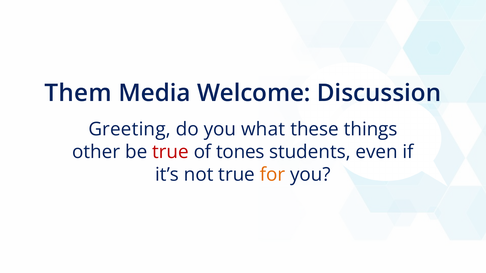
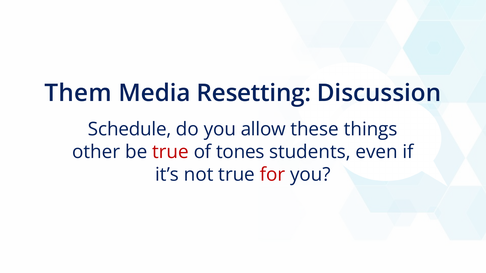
Welcome: Welcome -> Resetting (254, 93)
Greeting: Greeting -> Schedule (130, 129)
what: what -> allow (263, 129)
for colour: orange -> red (273, 175)
